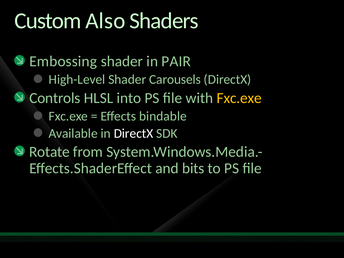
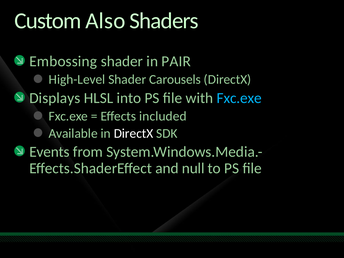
Controls: Controls -> Displays (55, 98)
Fxc.exe colour: yellow -> light blue (239, 98)
bindable: bindable -> included (163, 116)
Rotate: Rotate -> Events (49, 152)
bits: bits -> null (193, 168)
